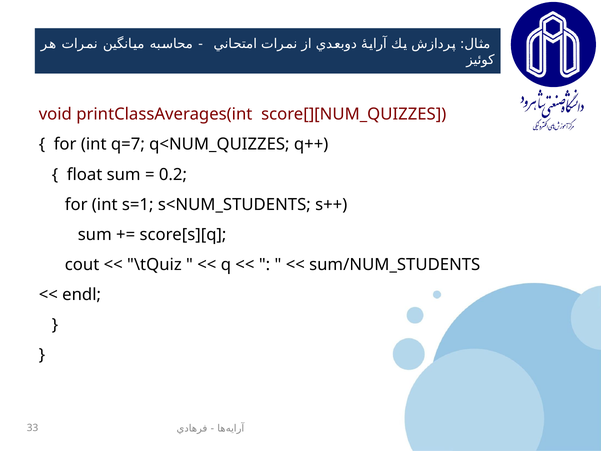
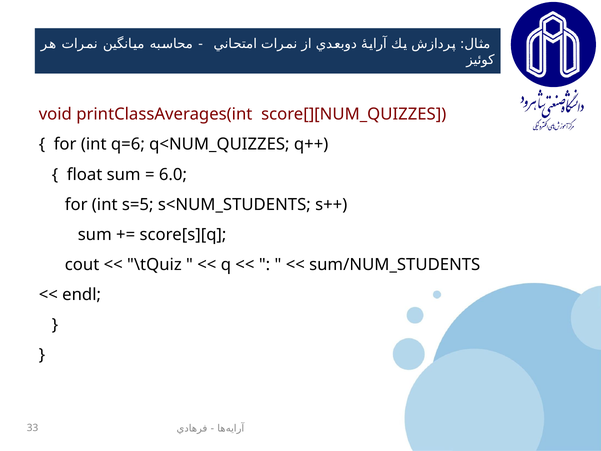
q=7: q=7 -> q=6 (128, 144)
0.2: 0.2 -> 6.0 (173, 174)
s=1: s=1 -> s=5 (138, 204)
